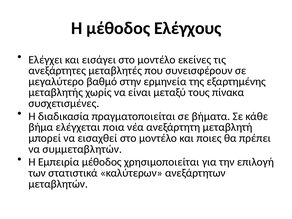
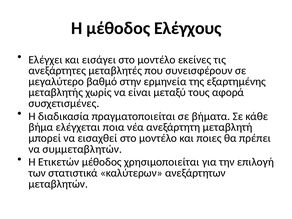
πίνακα: πίνακα -> αφορά (228, 92)
Εμπειρία: Εμπειρία -> Ετικετών (59, 162)
